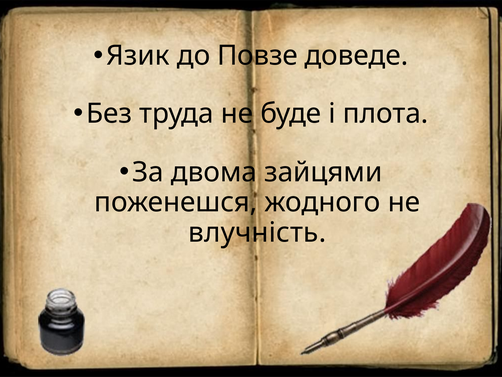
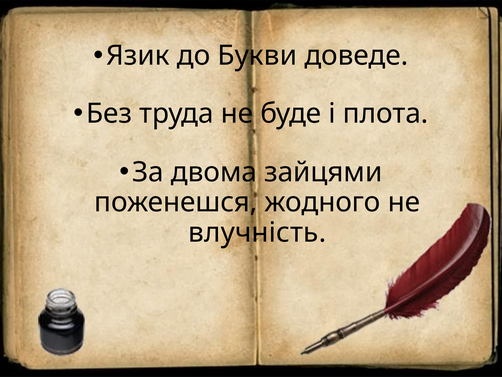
Повзе: Повзе -> Букви (257, 56)
